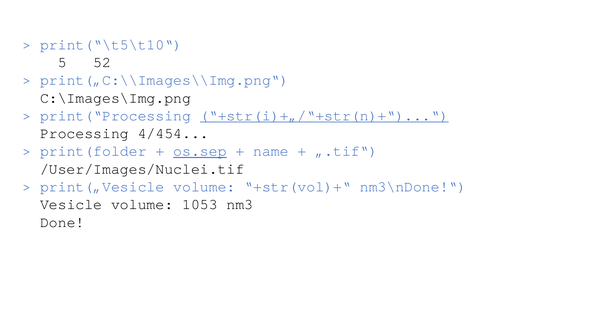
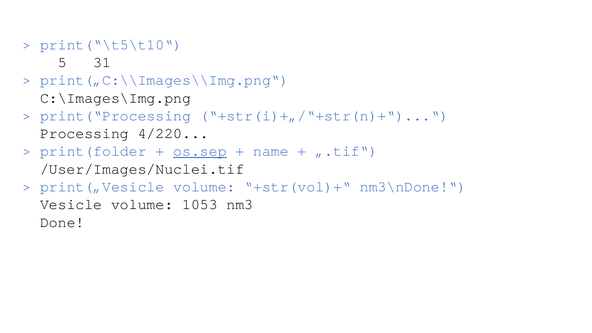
52: 52 -> 31 (102, 62)
+str(i)+„/“+str(n)+“)...“ underline: present -> none (324, 116)
4/454: 4/454 -> 4/220 (173, 133)
